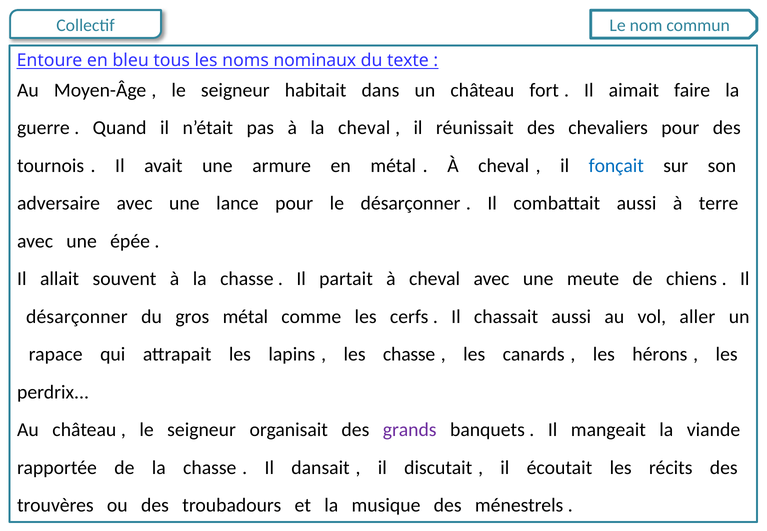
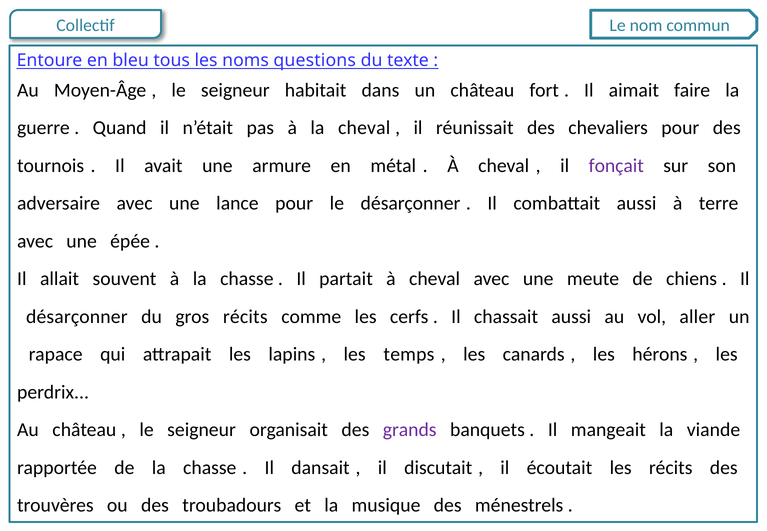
nominaux: nominaux -> questions (315, 61)
fonçait colour: blue -> purple (616, 166)
gros métal: métal -> récits (245, 317)
les chasse: chasse -> temps (409, 355)
